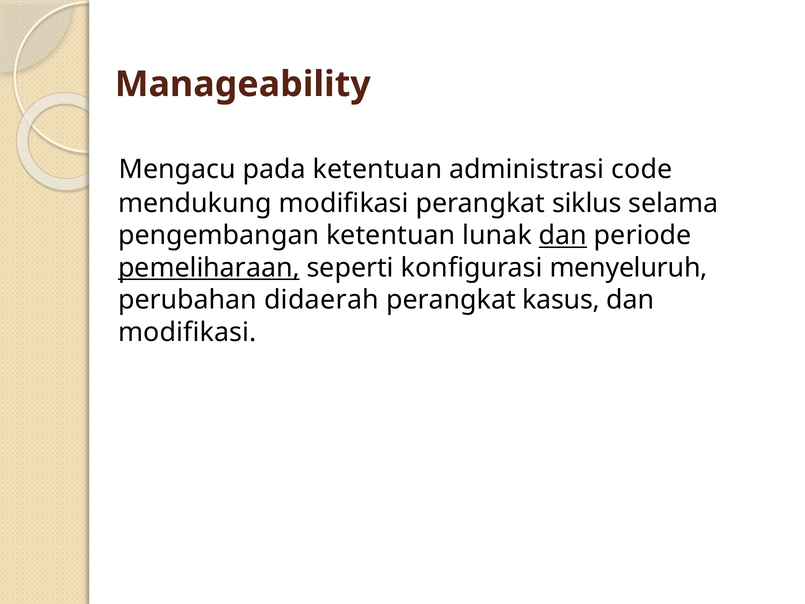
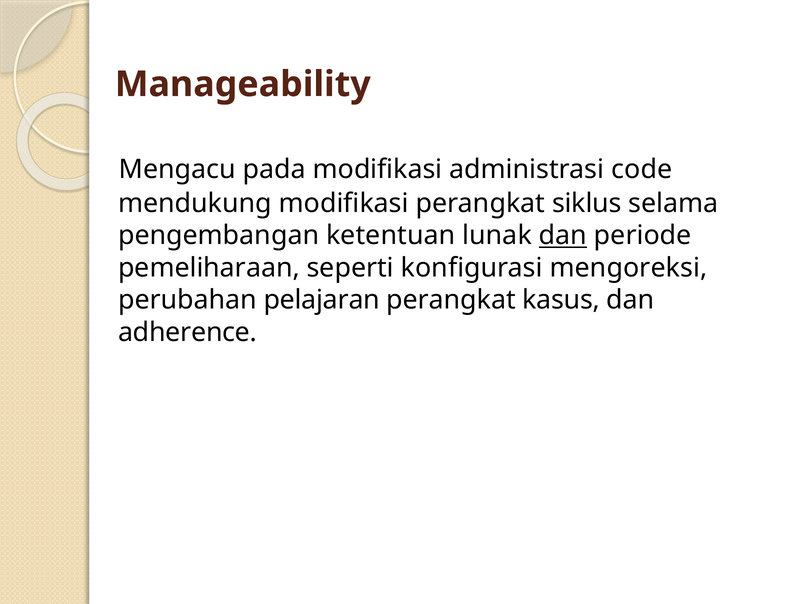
pada ketentuan: ketentuan -> modifikasi (378, 169)
pemeliharaan underline: present -> none (209, 268)
menyeluruh: menyeluruh -> mengoreksi (628, 268)
didaerah: didaerah -> pelajaran (322, 300)
modifikasi: modifikasi -> adherence (188, 332)
